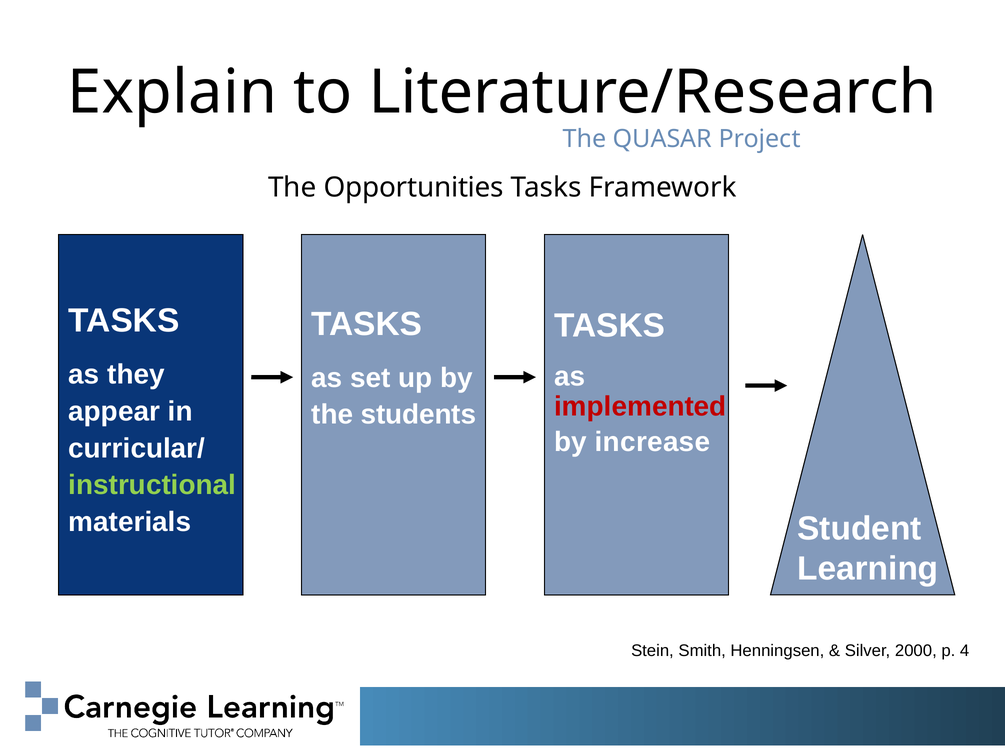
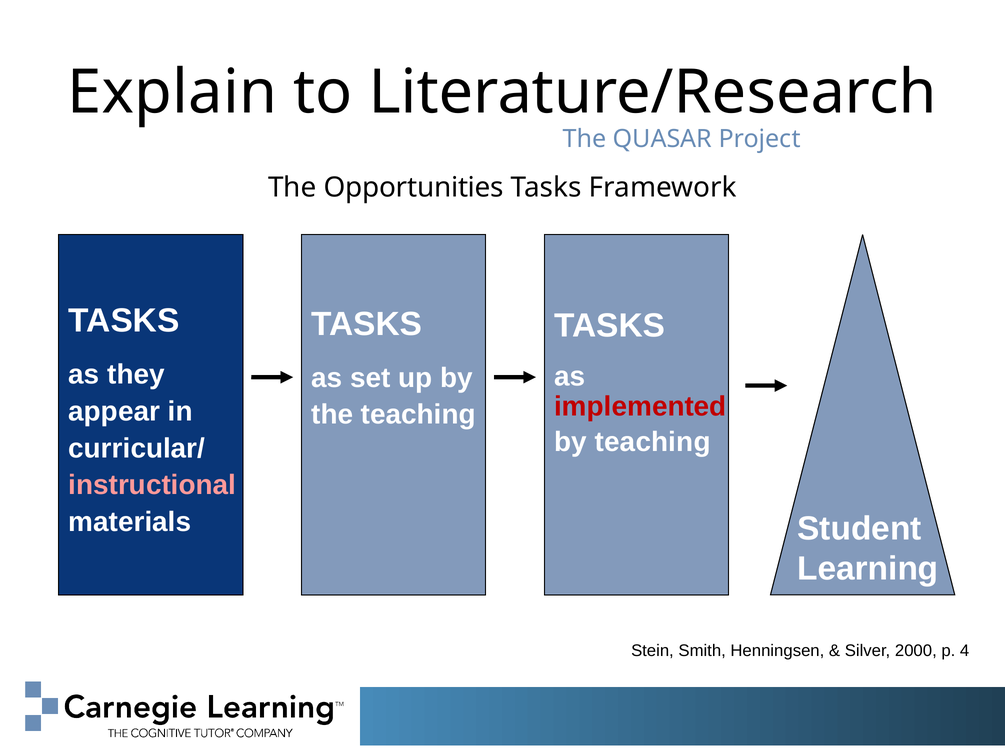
the students: students -> teaching (418, 415)
by increase: increase -> teaching (653, 442)
instructional colour: light green -> pink (152, 485)
